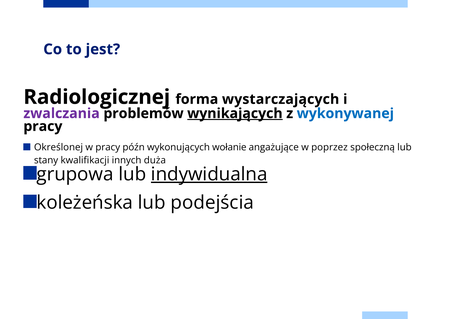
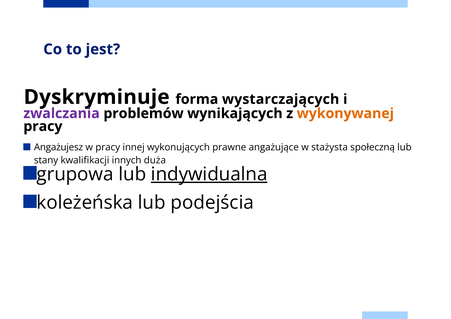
Radiologicznej: Radiologicznej -> Dyskryminuje (97, 97)
wynikających underline: present -> none (235, 113)
wykonywanej colour: blue -> orange (345, 113)
Określonej: Określonej -> Angażujesz (59, 147)
późn: późn -> innej (134, 147)
wołanie: wołanie -> prawne (229, 147)
poprzez: poprzez -> stażysta (330, 147)
